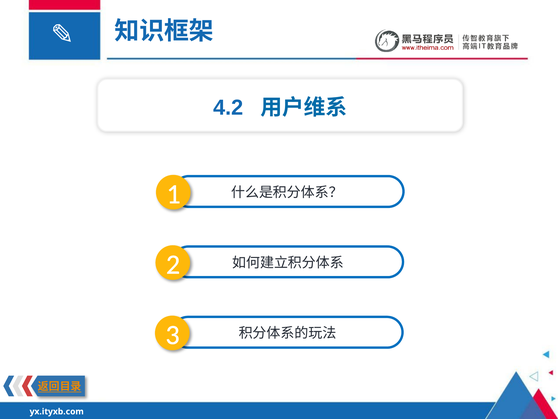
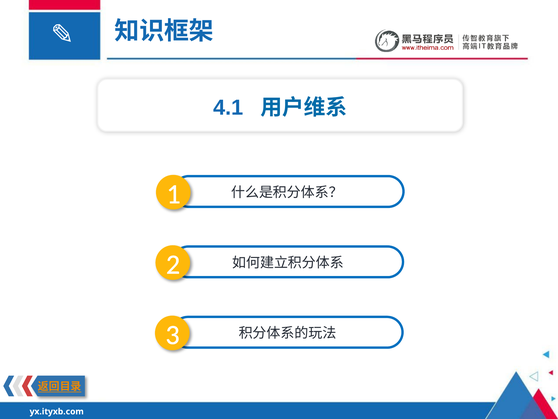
4.2: 4.2 -> 4.1 (228, 108)
